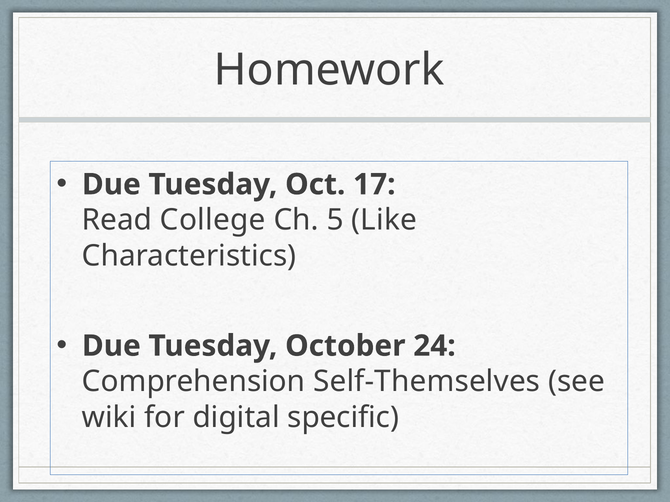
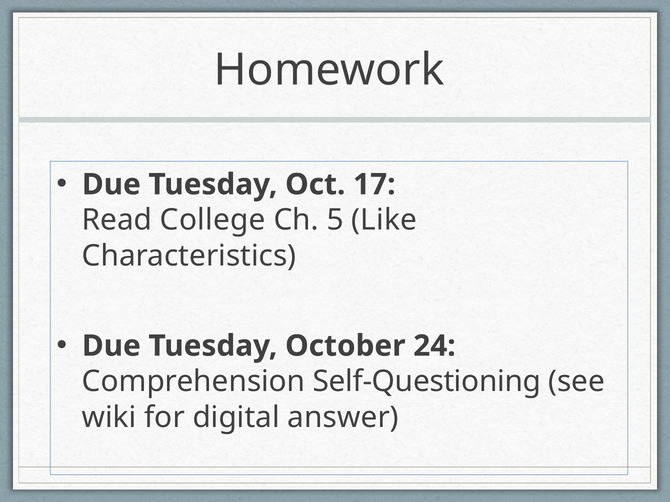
Self-Themselves: Self-Themselves -> Self-Questioning (427, 382)
specific: specific -> answer (343, 418)
